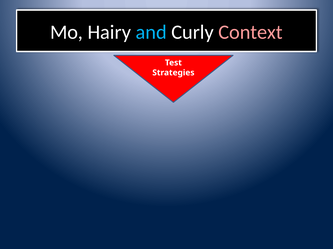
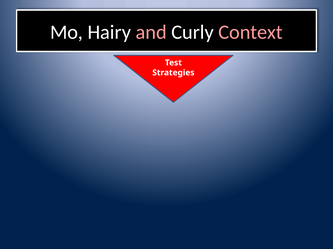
and colour: light blue -> pink (151, 32)
